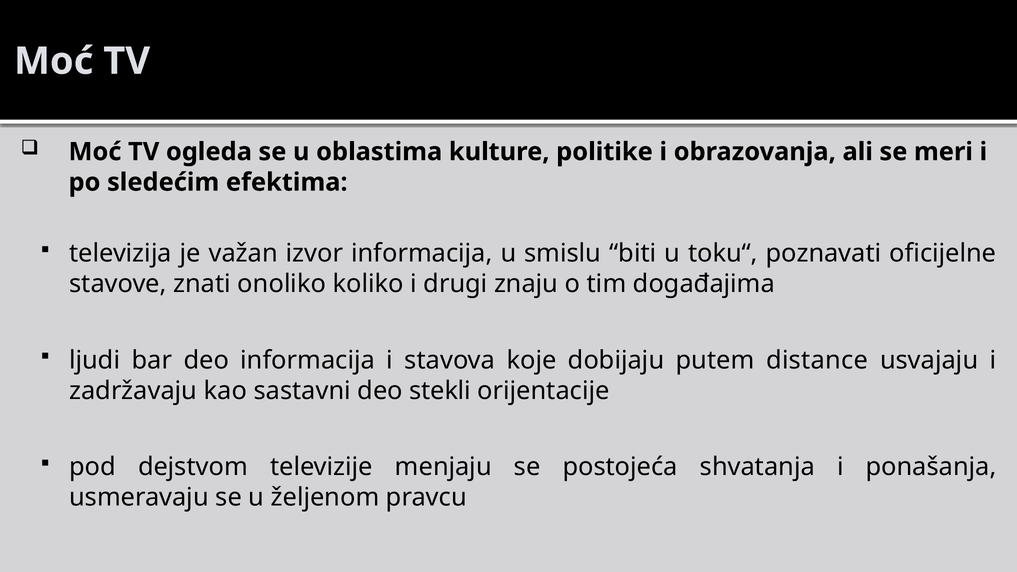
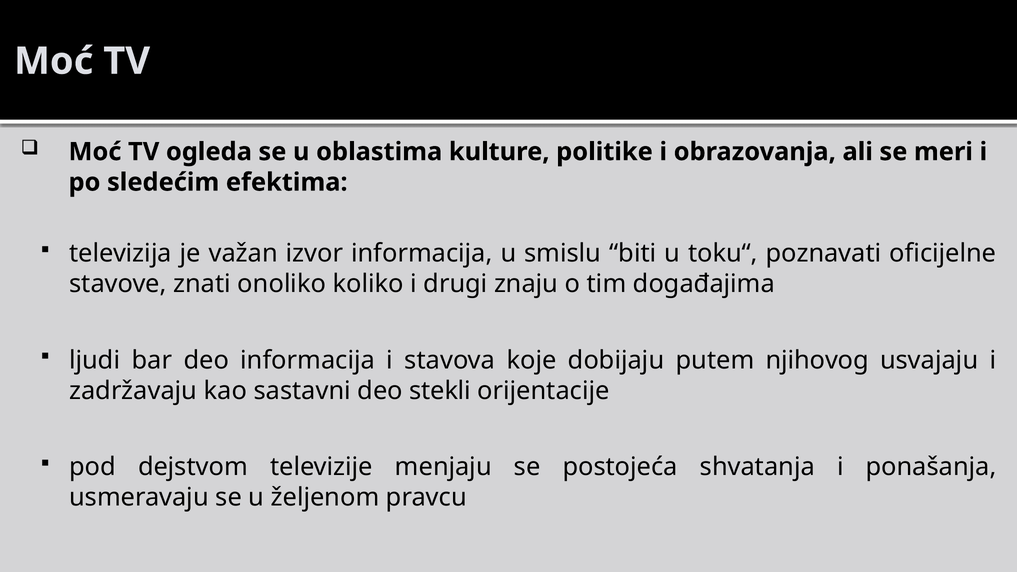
distance: distance -> njihovog (817, 360)
